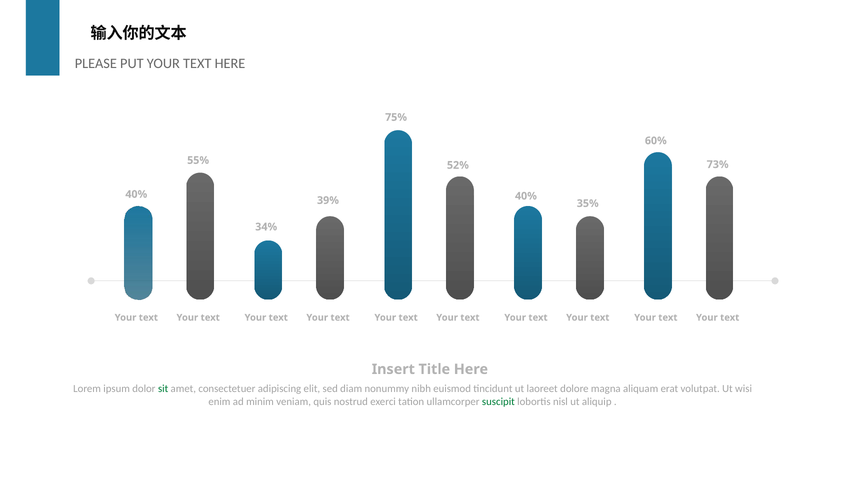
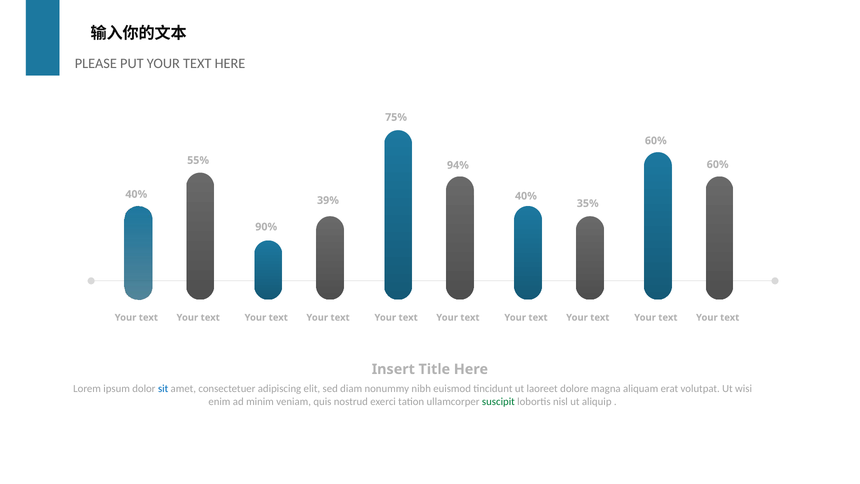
73%: 73% -> 60% (718, 164)
52%: 52% -> 94% (458, 165)
34%: 34% -> 90% (266, 227)
sit colour: green -> blue (163, 389)
